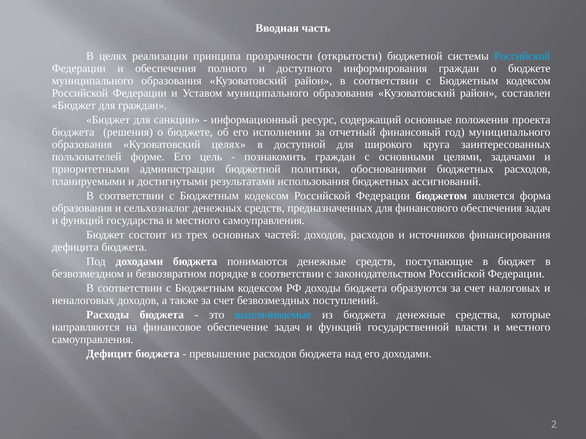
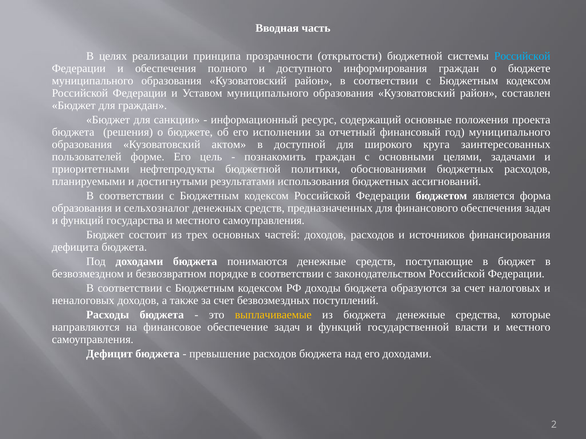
Кузоватовский целях: целях -> актом (229, 145)
администрации: администрации -> нефтепродукты (177, 169)
выплачиваемые colour: light blue -> yellow (273, 315)
